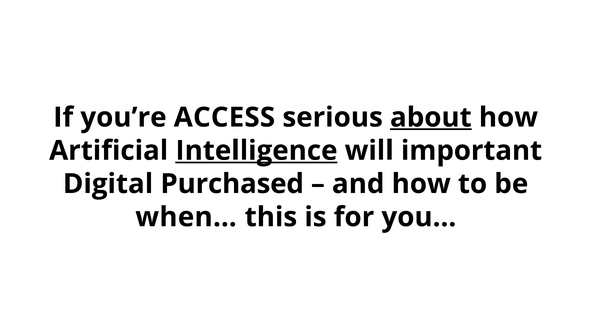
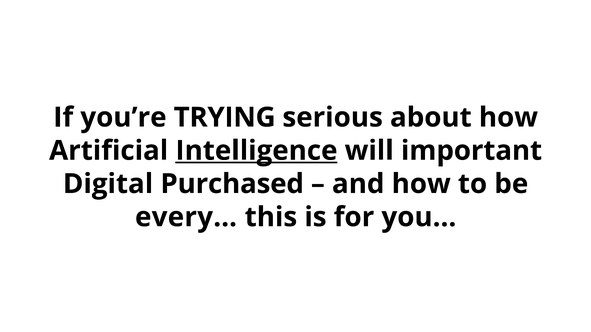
ACCESS: ACCESS -> TRYING (225, 118)
about underline: present -> none (431, 118)
when…: when… -> every… (186, 217)
